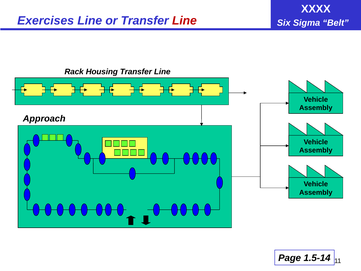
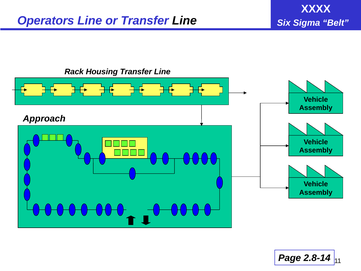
Exercises: Exercises -> Operators (46, 21)
Line colour: red -> black (184, 21)
1.5-14: 1.5-14 -> 2.8-14 (317, 258)
